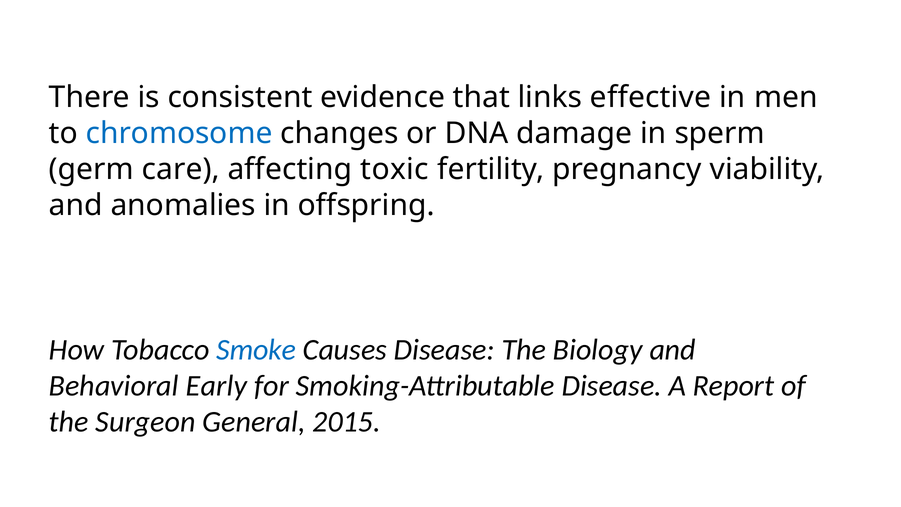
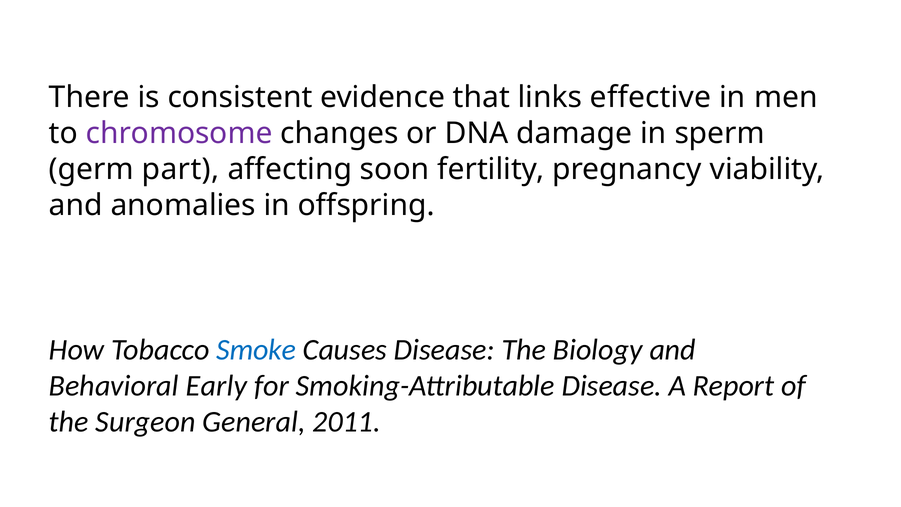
chromosome colour: blue -> purple (179, 133)
care: care -> part (181, 169)
toxic: toxic -> soon (395, 169)
2015: 2015 -> 2011 (347, 422)
